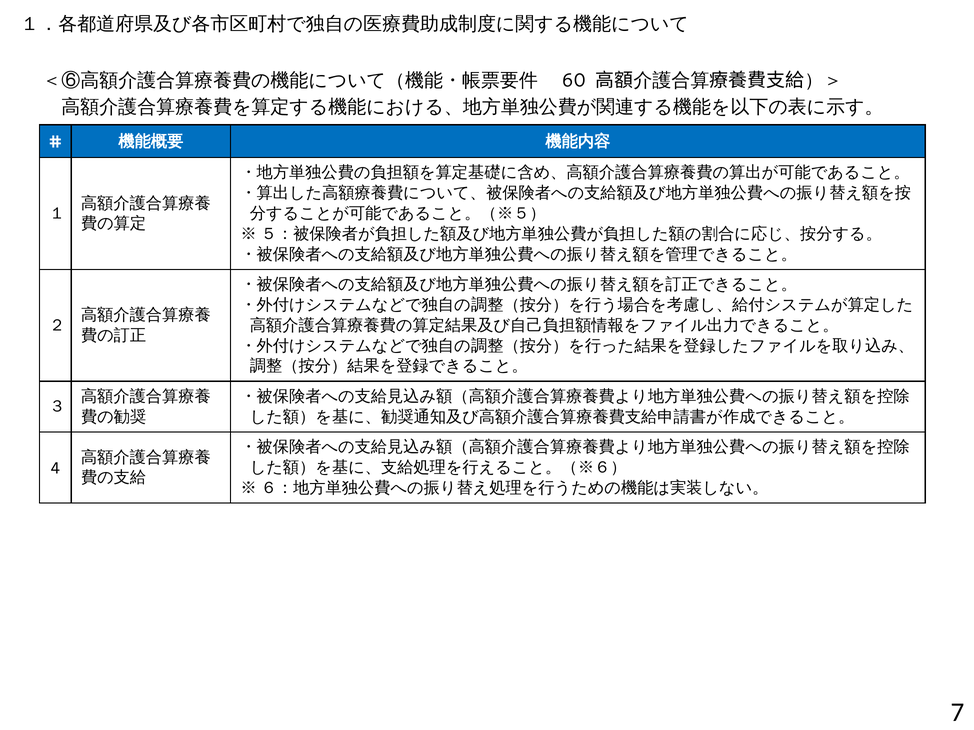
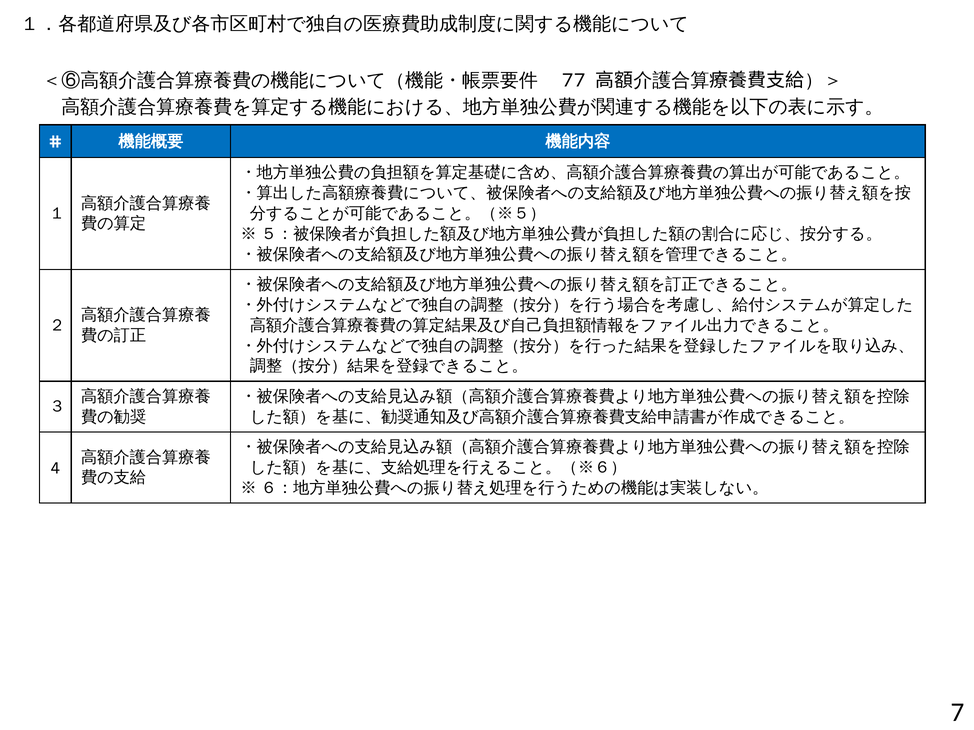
60: 60 -> 77 (574, 80)
